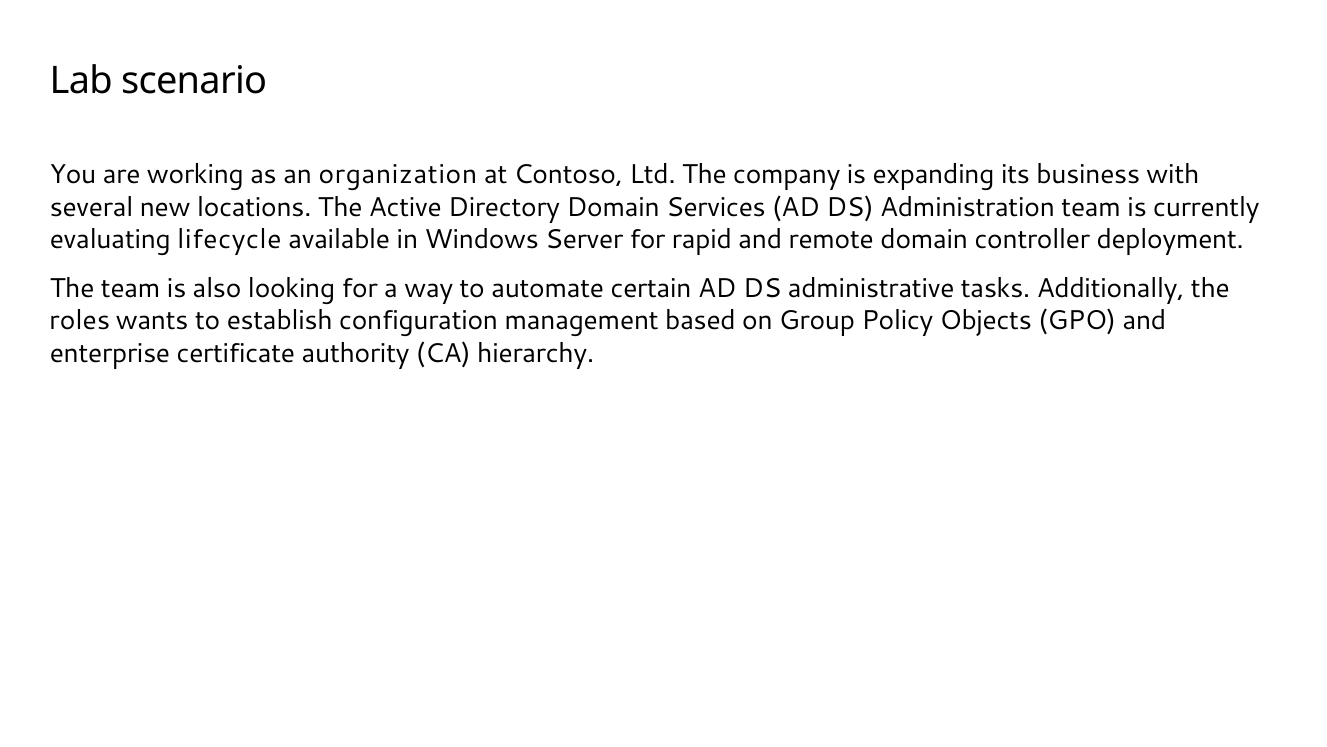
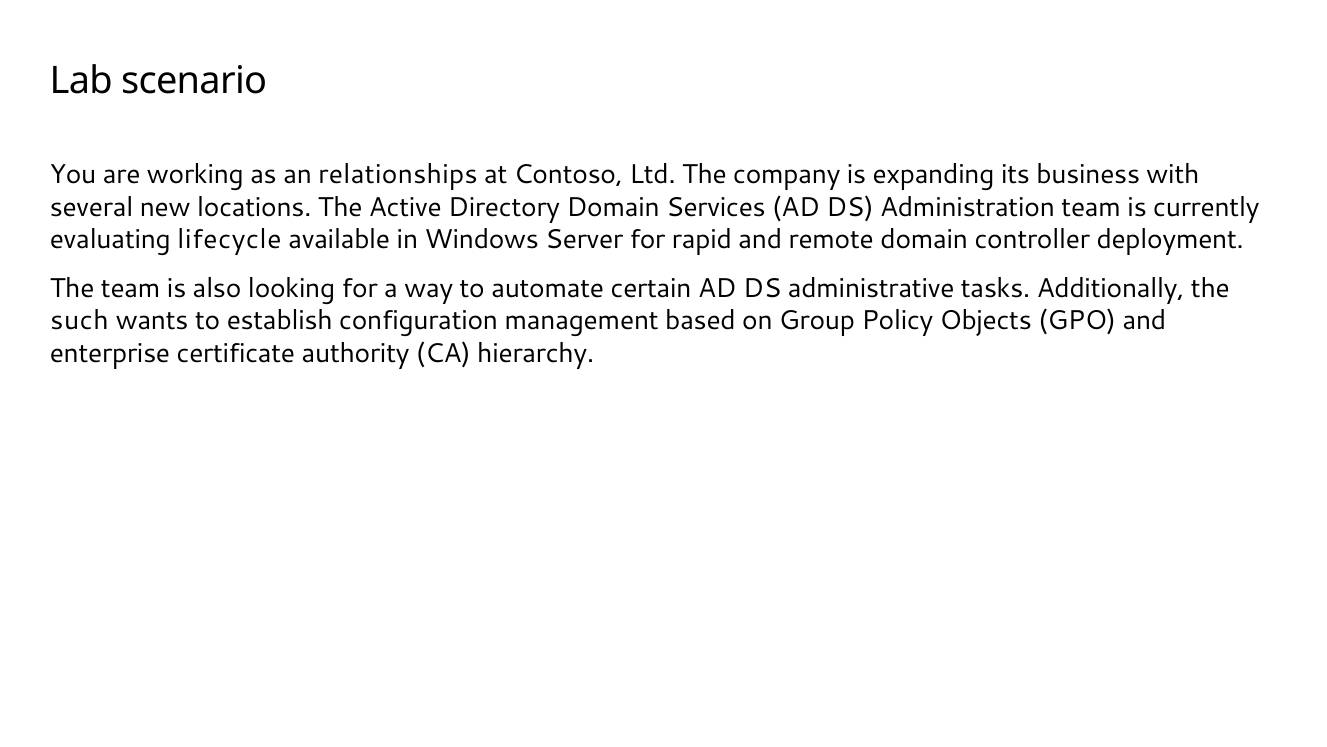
organization: organization -> relationships (398, 174)
roles: roles -> such (79, 321)
